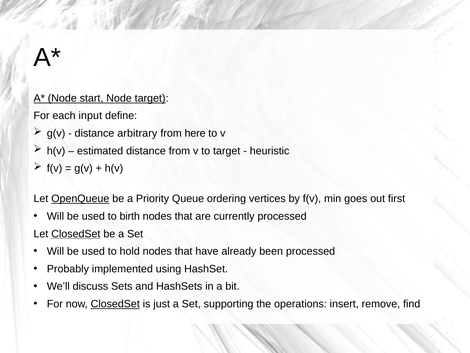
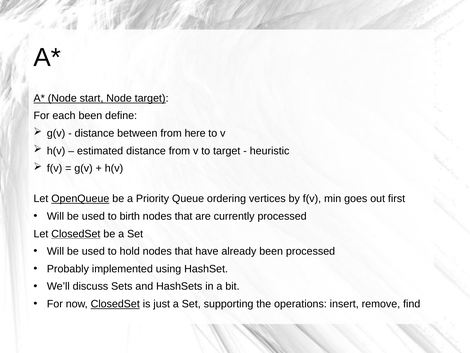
each input: input -> been (90, 116)
arbitrary: arbitrary -> between (137, 133)
